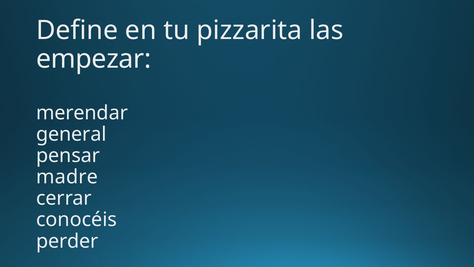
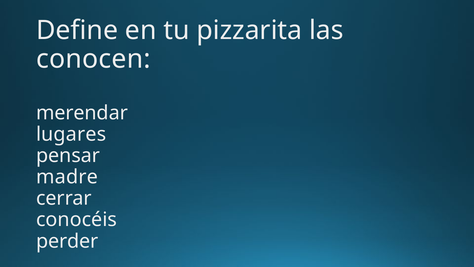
empezar: empezar -> conocen (93, 59)
general: general -> lugares (71, 134)
